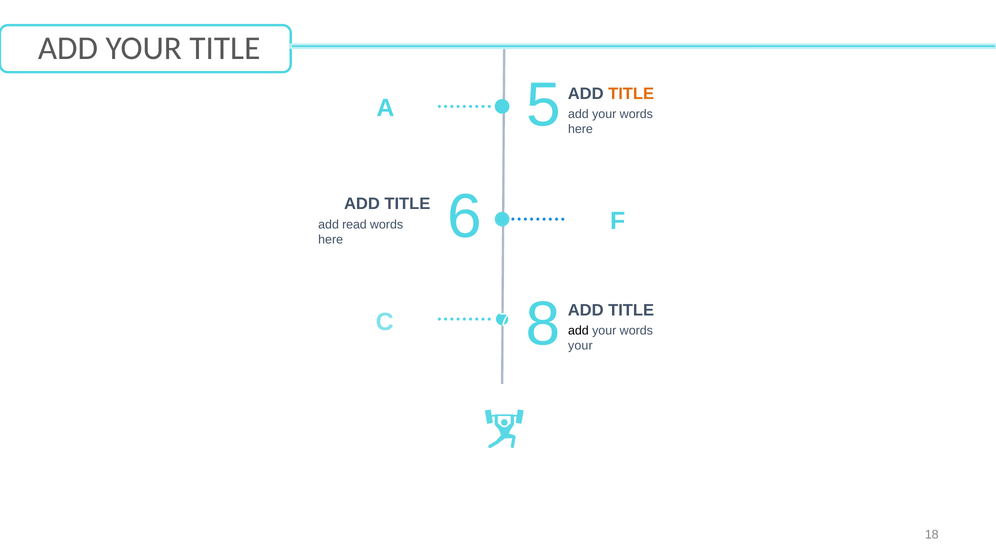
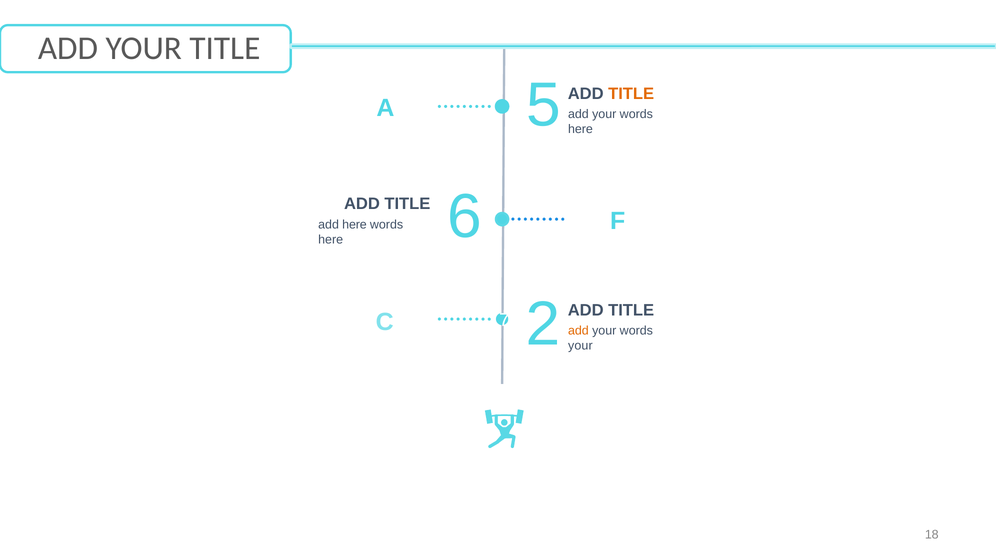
add read: read -> here (354, 225)
8: 8 -> 2 (543, 325)
add colour: black -> orange (578, 331)
